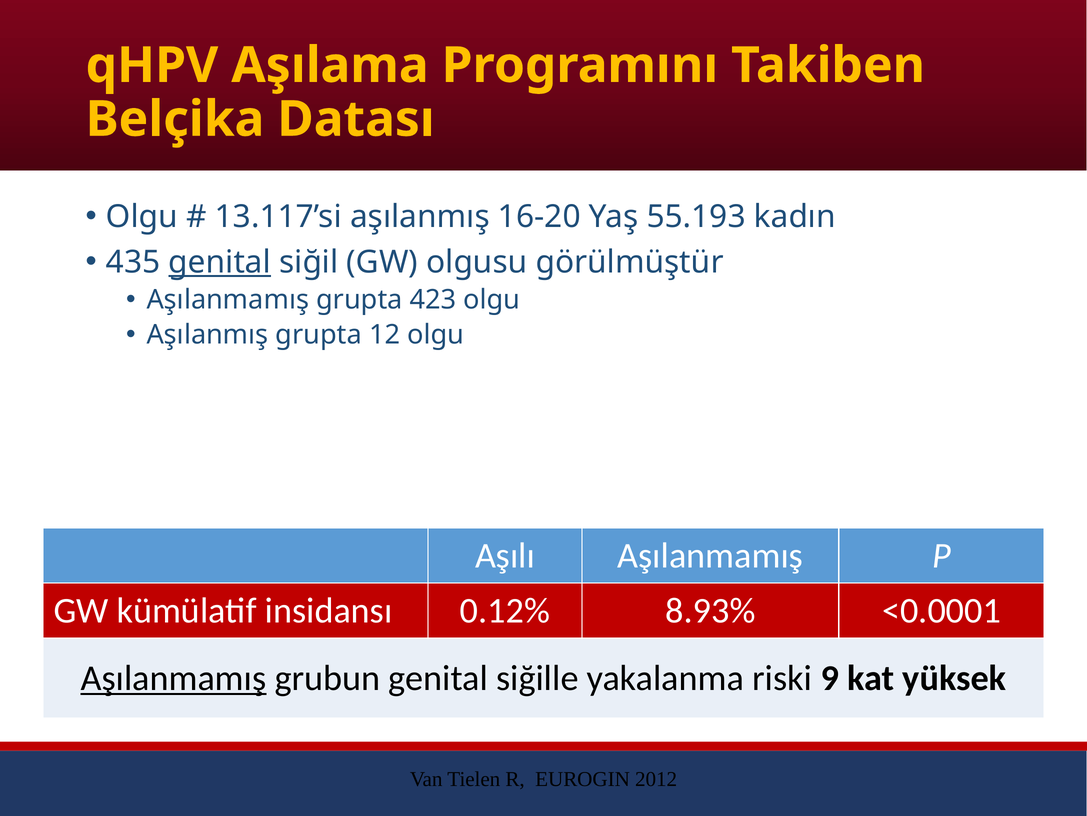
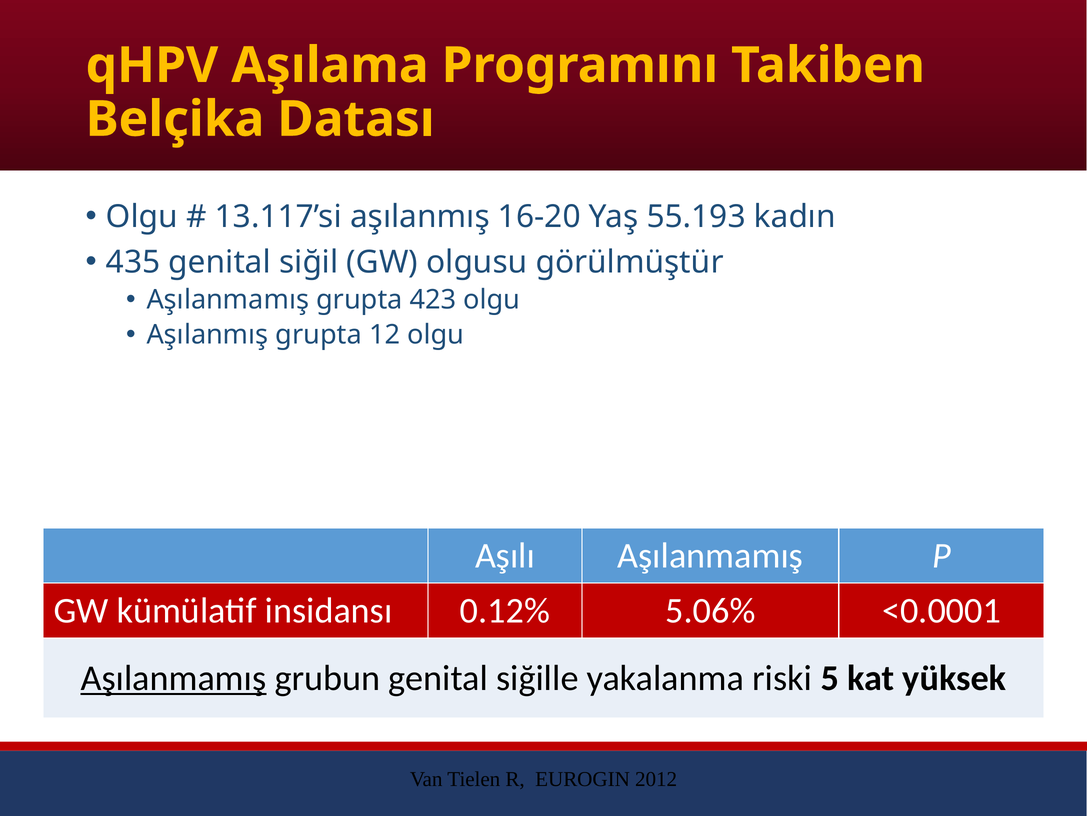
genital underline: present -> none (220, 262)
8.93%: 8.93% -> 5.06% (710, 610)
9: 9 -> 5 (830, 678)
